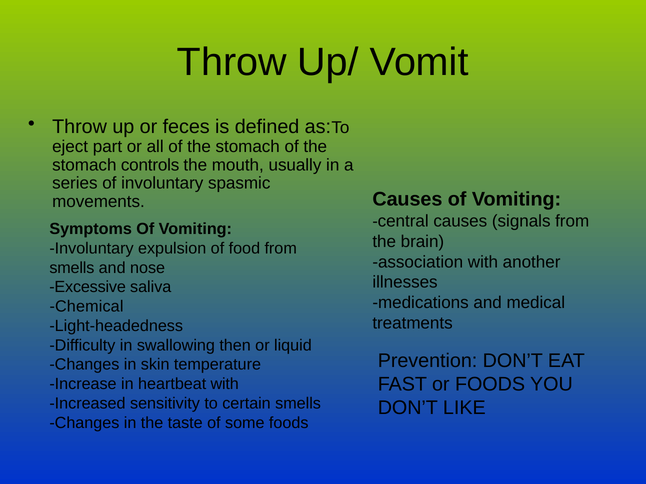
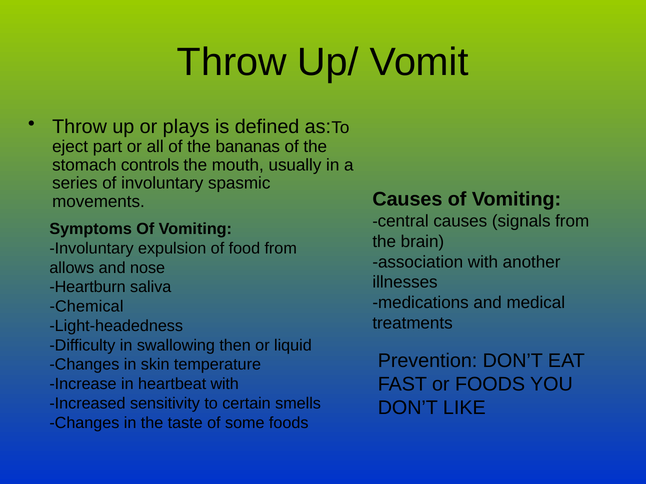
feces: feces -> plays (186, 127)
all of the stomach: stomach -> bananas (248, 147)
smells: smells -> allows (72, 268)
Excessive: Excessive -> Heartburn (88, 287)
